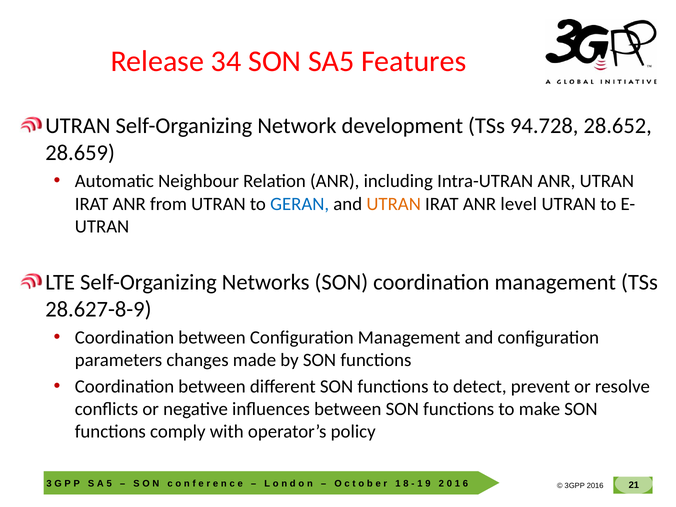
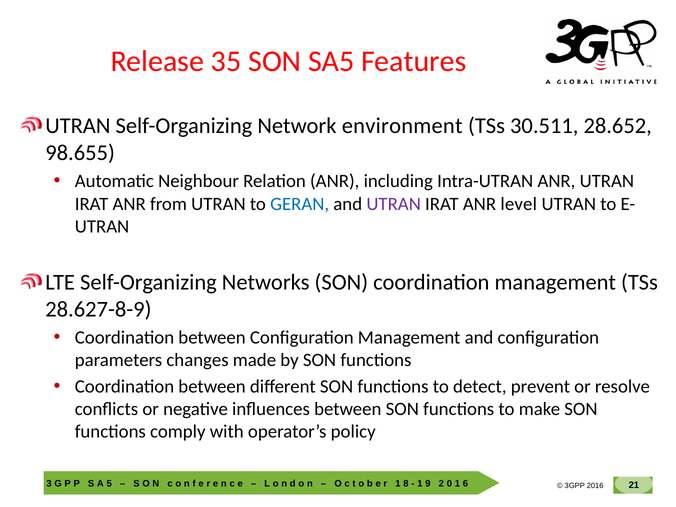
34: 34 -> 35 (226, 61)
development: development -> environment (402, 126)
94.728: 94.728 -> 30.511 (544, 126)
28.659: 28.659 -> 98.655 (80, 153)
UTRAN colour: orange -> purple (394, 204)
